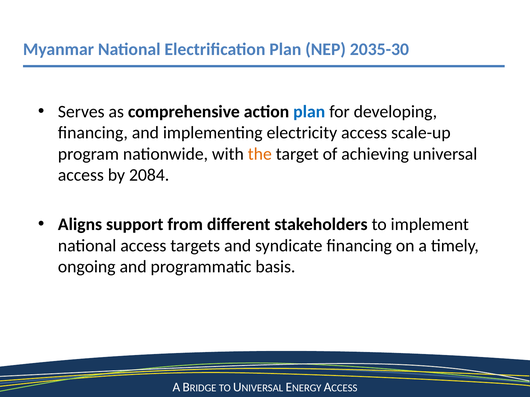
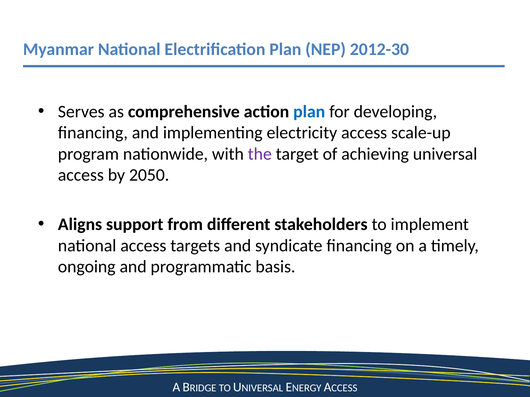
2035-30: 2035-30 -> 2012-30 (379, 49)
the colour: orange -> purple (260, 154)
2084: 2084 -> 2050 (149, 175)
